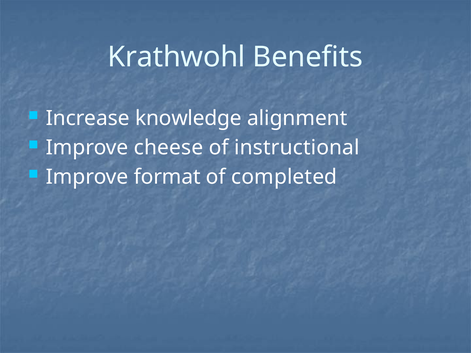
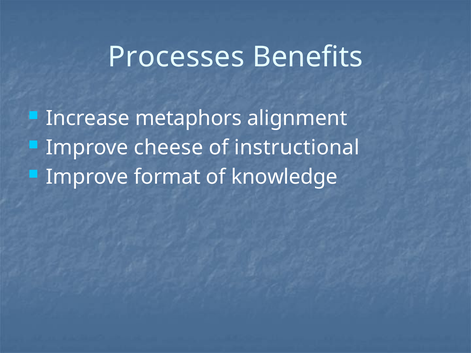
Krathwohl: Krathwohl -> Processes (176, 57)
knowledge: knowledge -> metaphors (188, 118)
completed: completed -> knowledge (284, 177)
